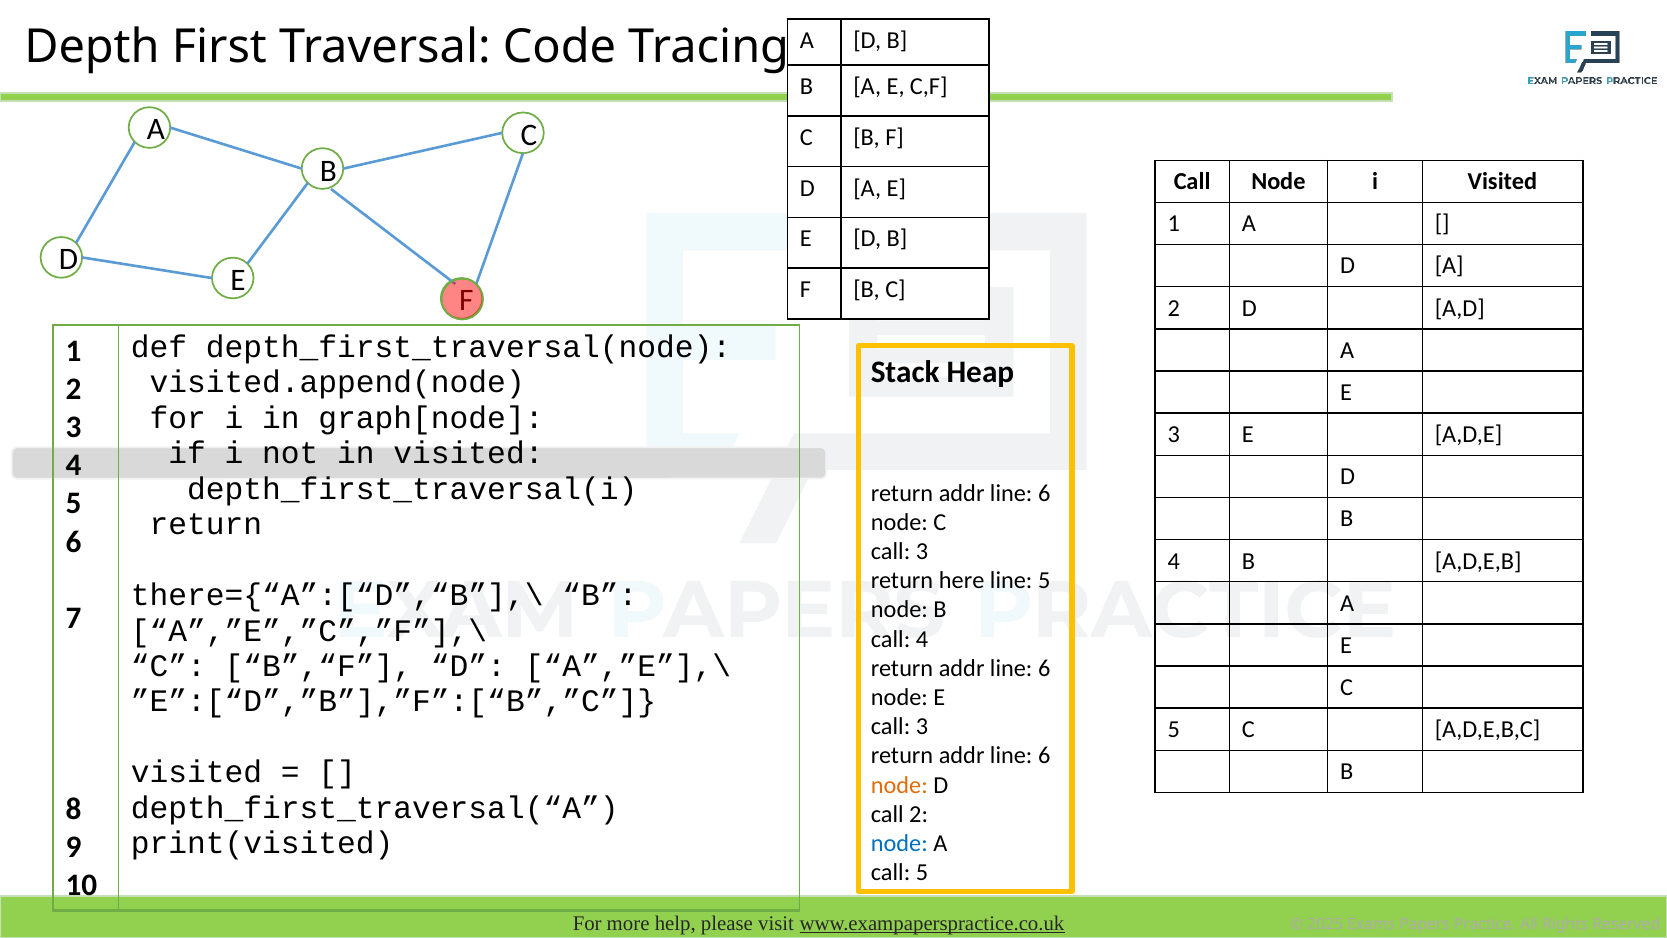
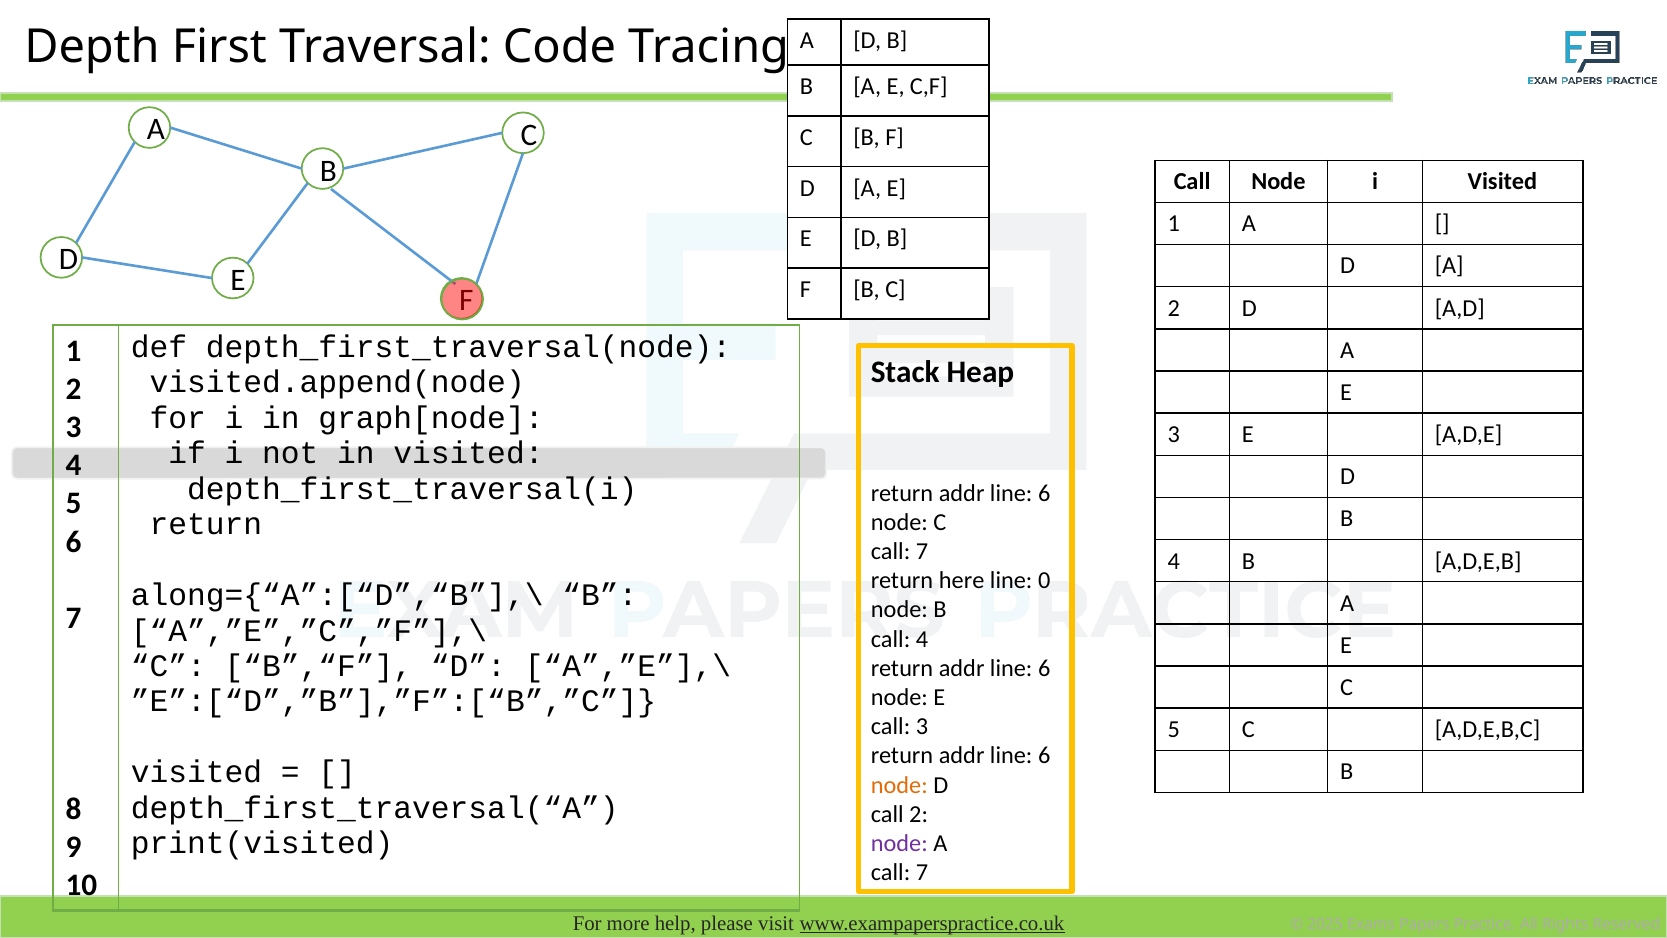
3: 3 -> 7 (922, 551)
line 5: 5 -> 0 (1044, 580)
there={“A”:[“D”,“B”],\: there={“A”:[“D”,“B”],\ -> along={“A”:[“D”,“B”],\ (337, 595)
node colour: blue -> purple (899, 843)
5: 5 -> 7 (922, 872)
